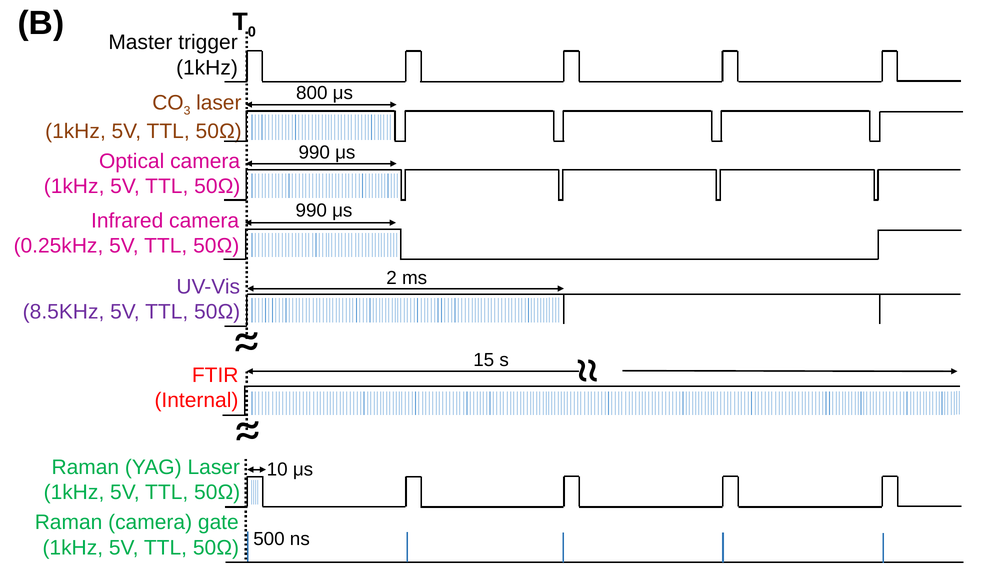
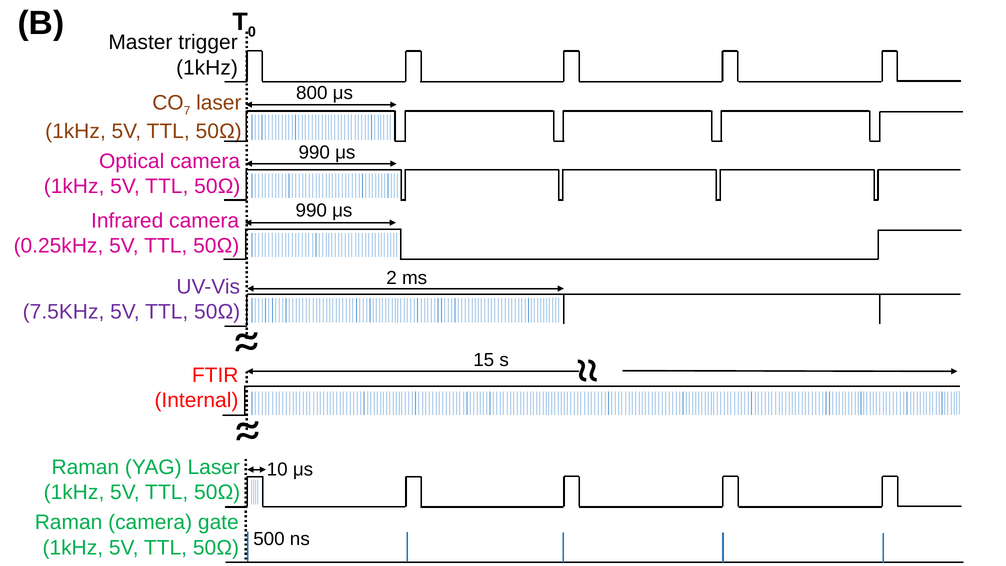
3: 3 -> 7 (187, 111)
8.5KHz: 8.5KHz -> 7.5KHz (64, 312)
